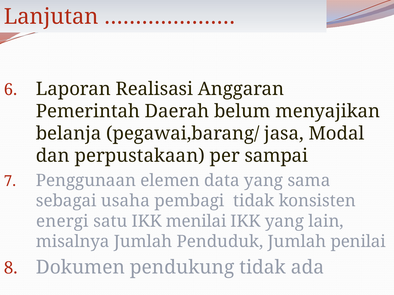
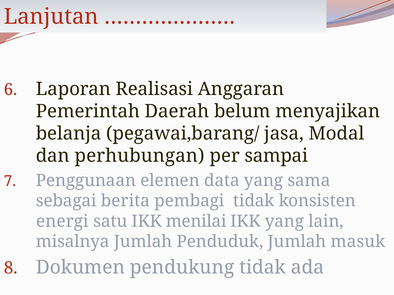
perpustakaan: perpustakaan -> perhubungan (140, 156)
usaha: usaha -> berita (125, 201)
penilai: penilai -> masuk (358, 242)
